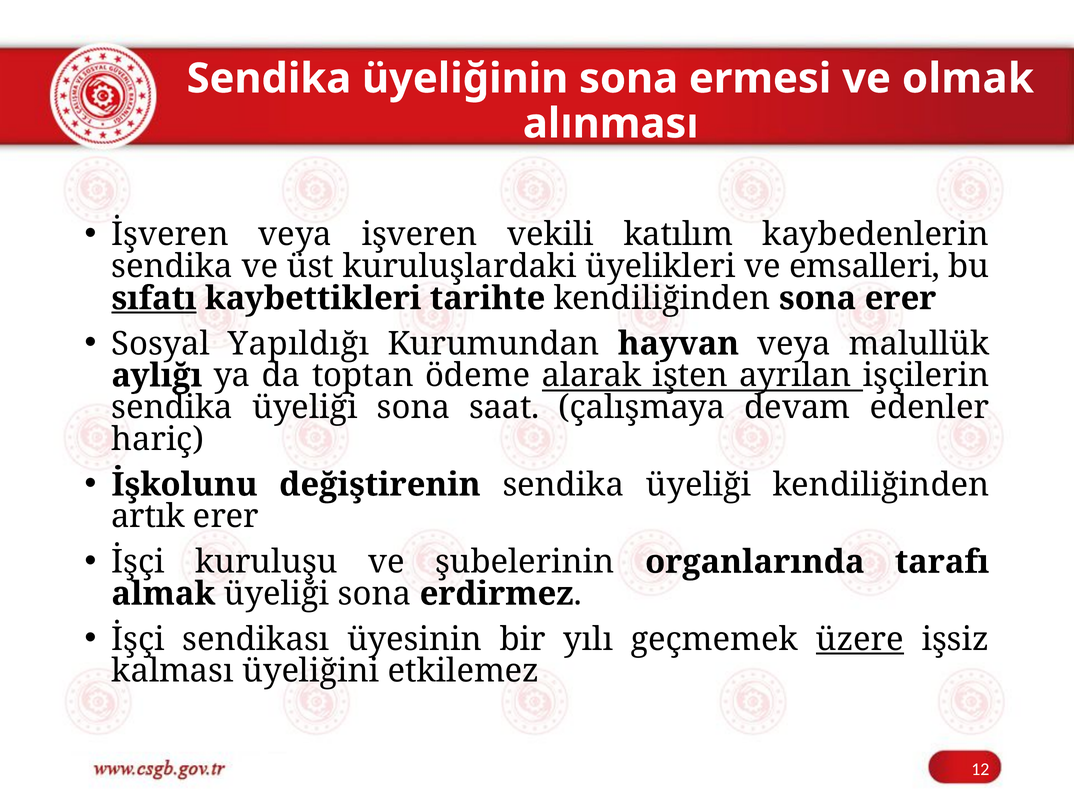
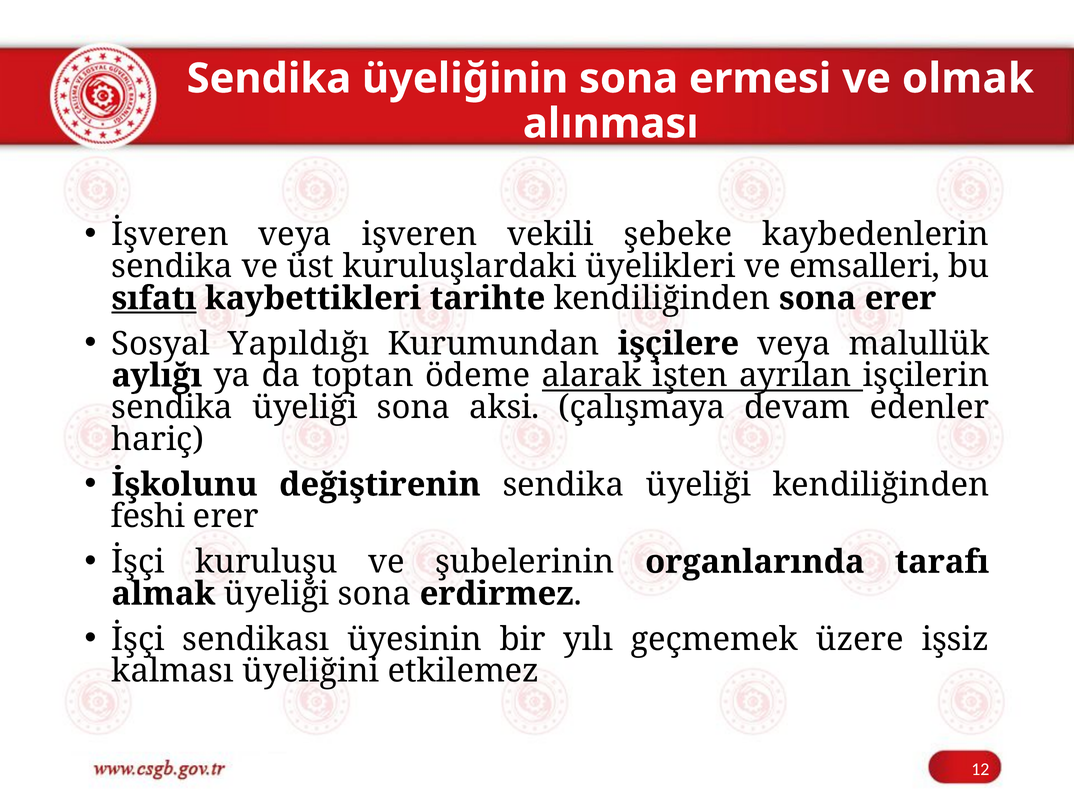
katılım: katılım -> şebeke (678, 234)
hayvan: hayvan -> işçilere (678, 344)
saat: saat -> aksi (504, 407)
artık: artık -> feshi (148, 516)
üzere underline: present -> none (860, 639)
